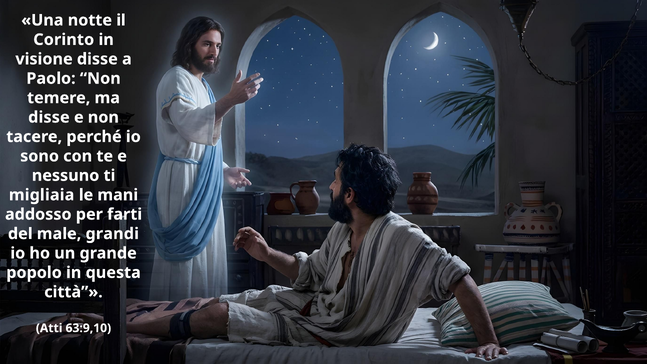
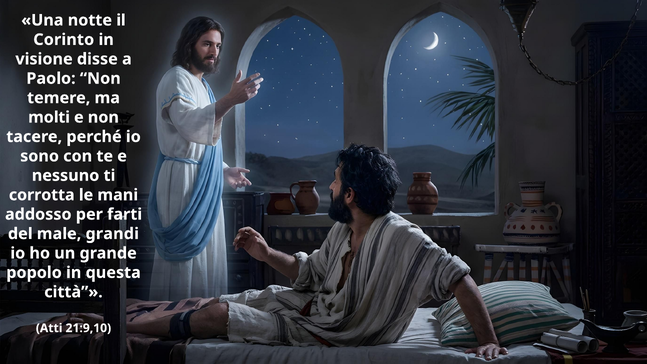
disse: disse -> molti (49, 117)
migliaia: migliaia -> corrotta (42, 195)
63:9,10: 63:9,10 -> 21:9,10 (88, 328)
